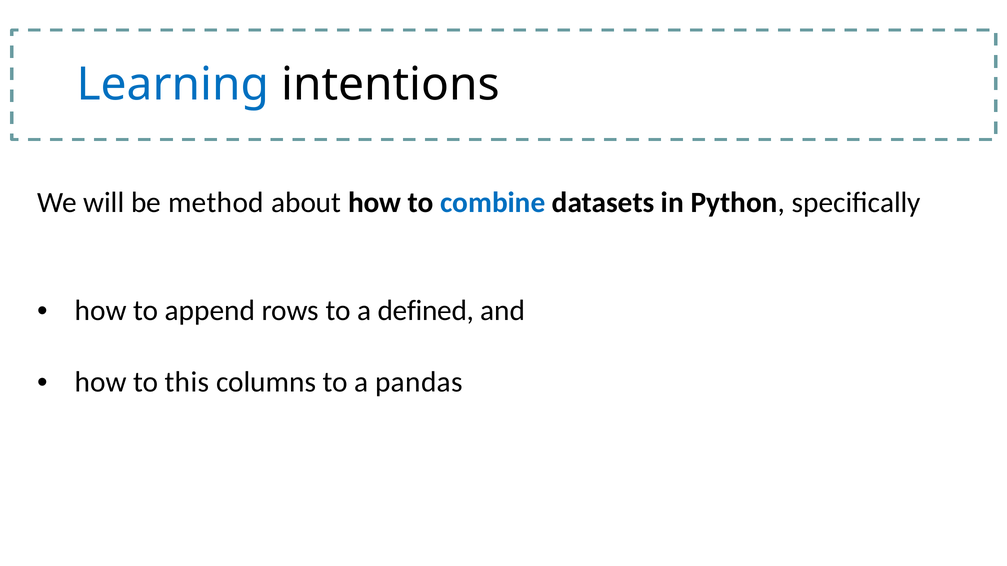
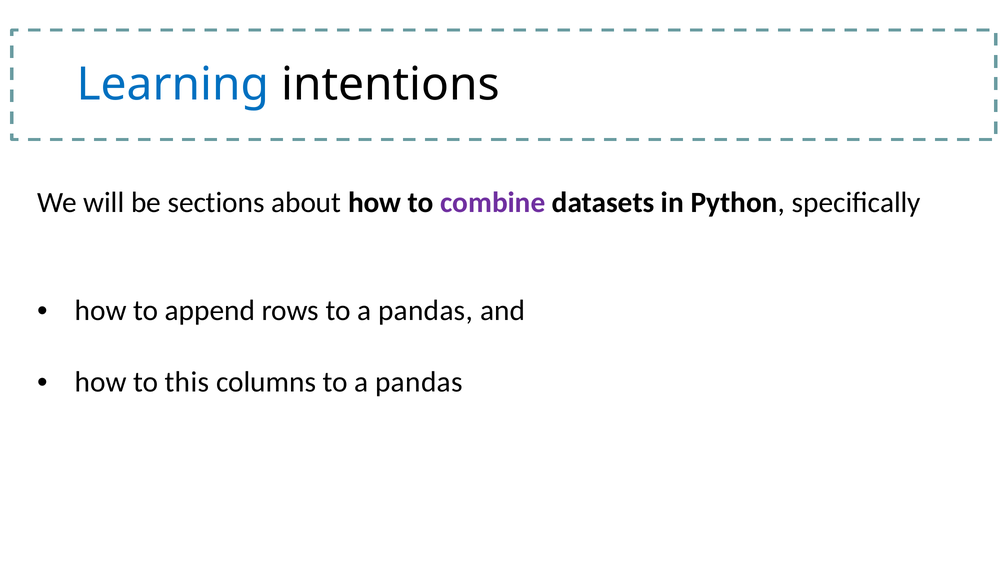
method: method -> sections (216, 203)
combine colour: blue -> purple (493, 203)
rows to a defined: defined -> pandas (426, 311)
